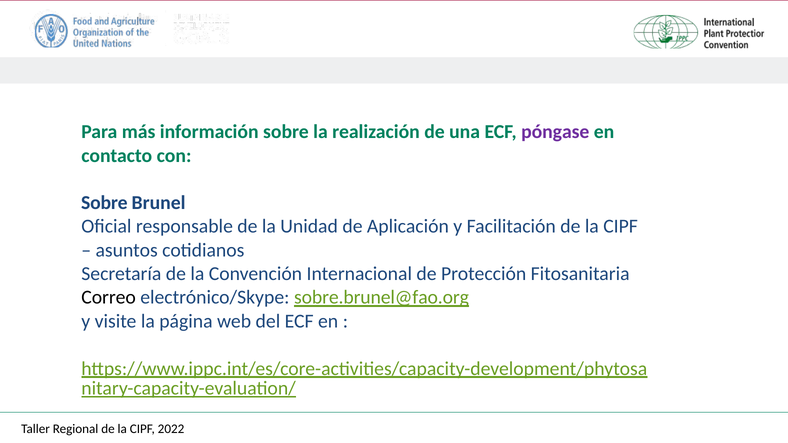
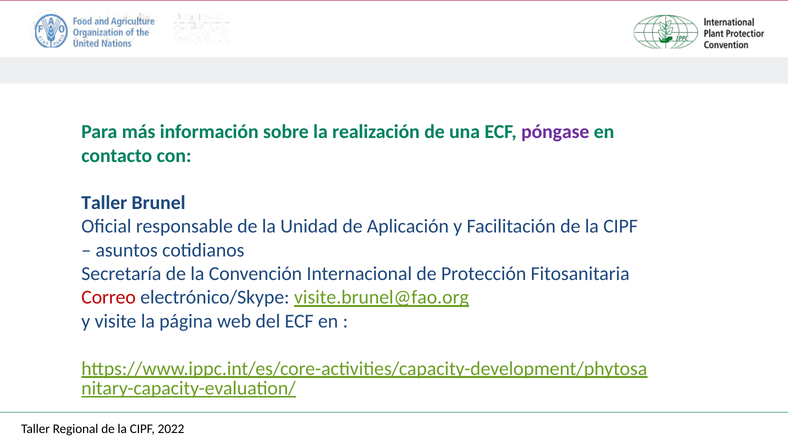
Sobre: Sobre -> Taller (104, 203)
Correo colour: black -> red (109, 298)
sobre.brunel@fao.org: sobre.brunel@fao.org -> visite.brunel@fao.org (381, 298)
